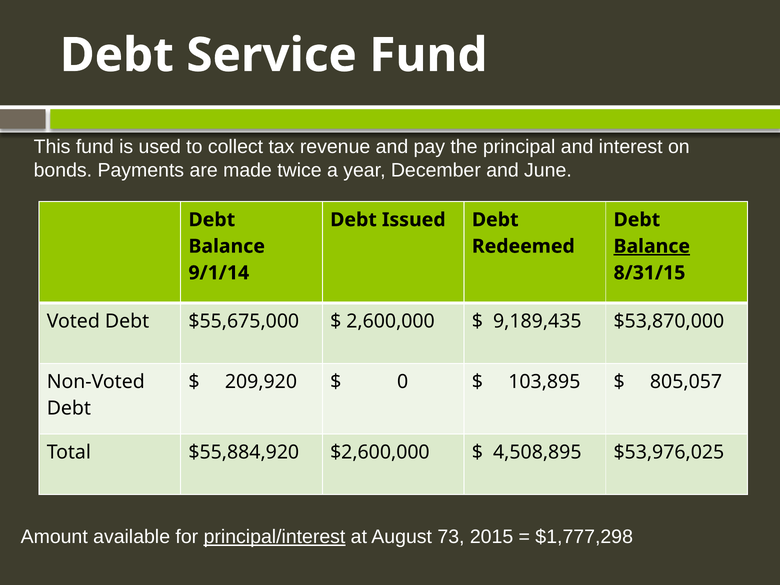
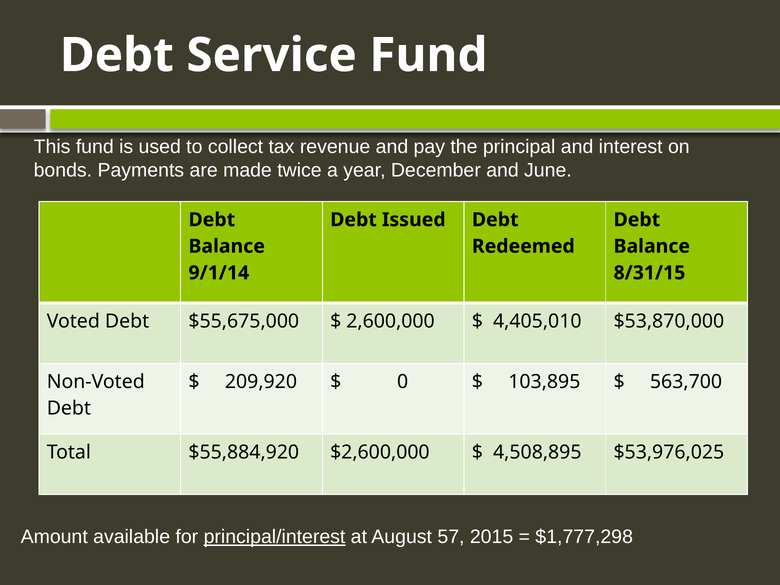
Balance underline: present -> none (652, 246)
9,189,435: 9,189,435 -> 4,405,010 (537, 321)
805,057: 805,057 -> 563,700 (686, 382)
73: 73 -> 57 (451, 537)
